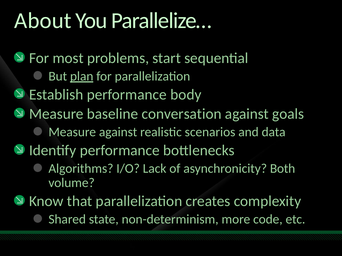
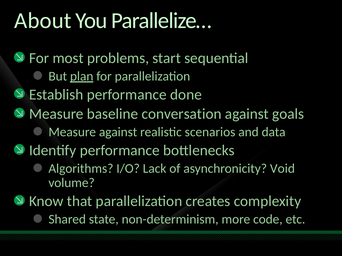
body: body -> done (186, 95)
Both: Both -> Void (282, 169)
